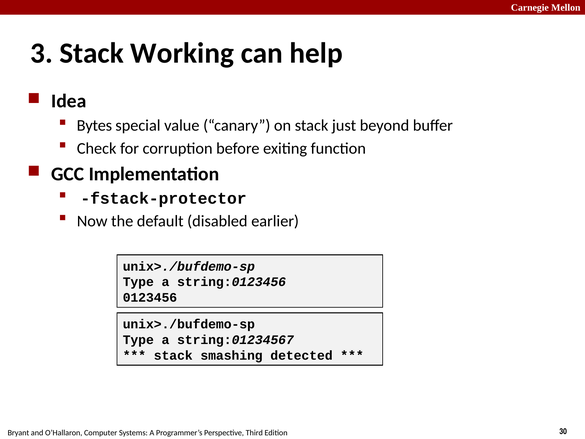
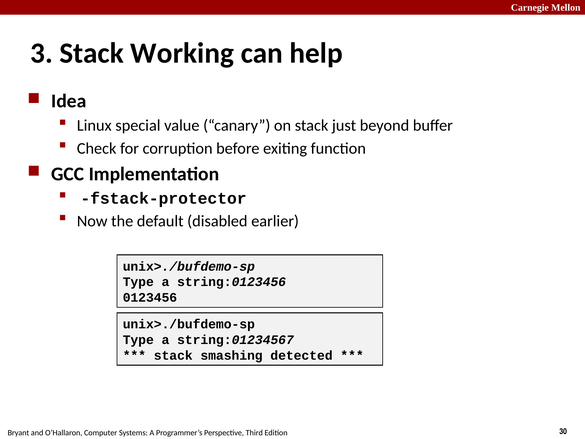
Bytes: Bytes -> Linux (94, 125)
